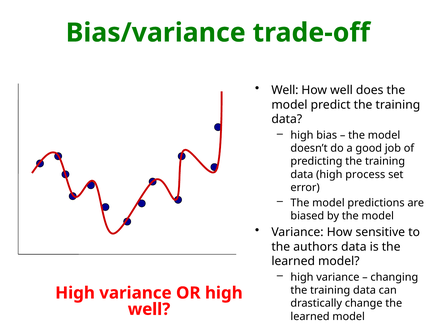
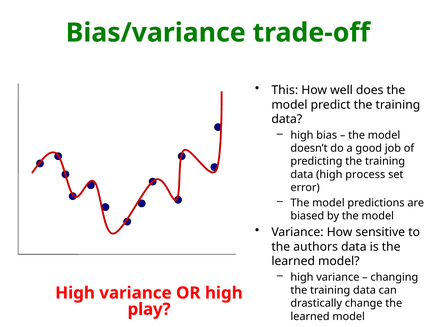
Well: Well -> This (285, 90)
well: well -> play (149, 309)
